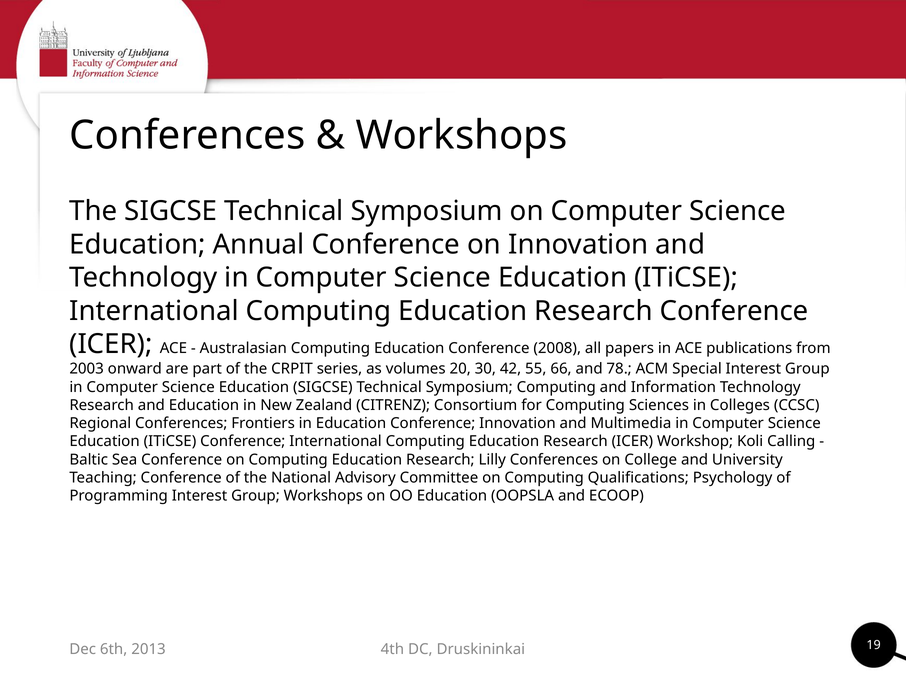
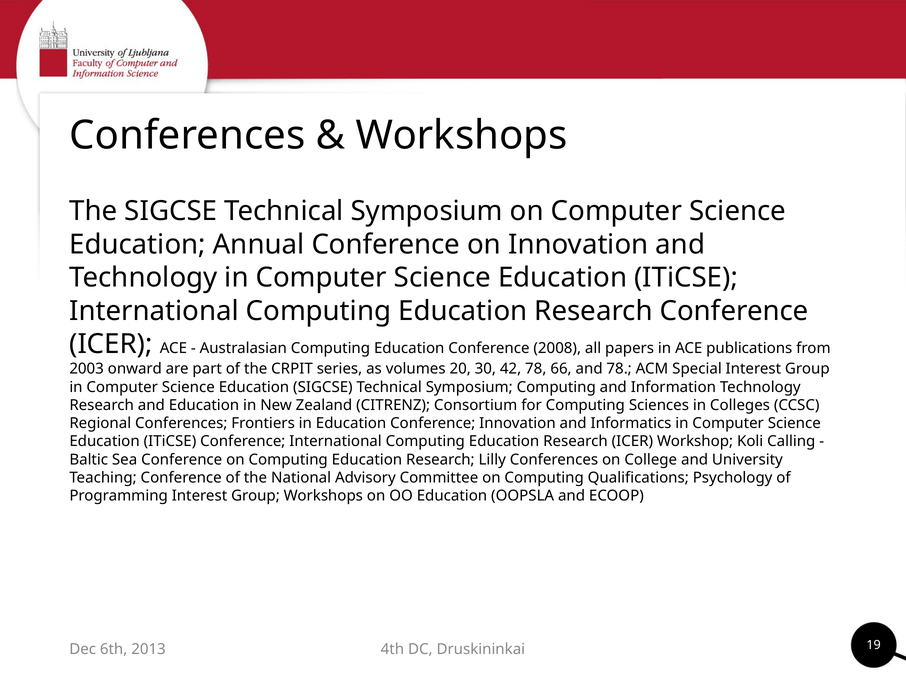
42 55: 55 -> 78 (536, 369)
Multimedia: Multimedia -> Informatics (631, 423)
